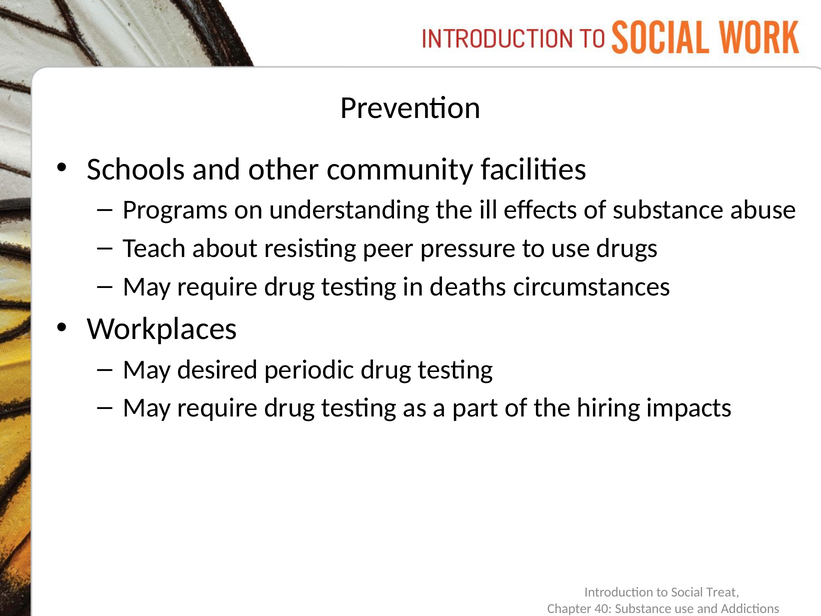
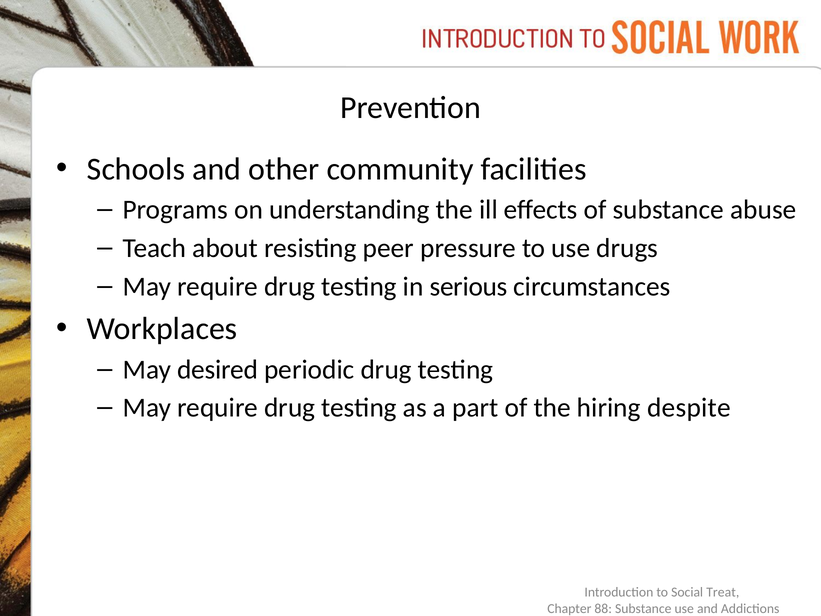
deaths: deaths -> serious (469, 286)
impacts: impacts -> despite (689, 408)
40: 40 -> 88 (603, 608)
